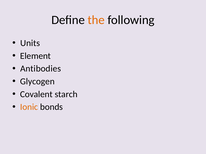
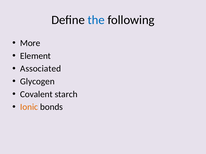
the colour: orange -> blue (96, 20)
Units: Units -> More (30, 43)
Antibodies: Antibodies -> Associated (41, 69)
